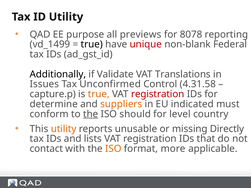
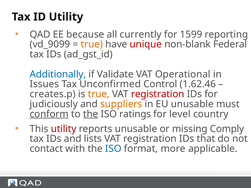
purpose: purpose -> because (85, 34)
previews: previews -> currently (141, 34)
8078: 8078 -> 1599 (191, 34)
vd_1499: vd_1499 -> vd_9099 (50, 44)
true colour: black -> orange (92, 44)
Additionally colour: black -> blue (58, 74)
Translations: Translations -> Operational (183, 74)
4.31.58: 4.31.58 -> 1.62.46 (198, 84)
capture.p: capture.p -> creates.p (53, 94)
determine: determine -> judiciously (54, 104)
EU indicated: indicated -> unusable (192, 104)
conform underline: none -> present (49, 114)
should: should -> ratings (135, 114)
utility colour: orange -> red (64, 129)
Directly: Directly -> Comply (227, 129)
ISO colour: orange -> blue (113, 149)
